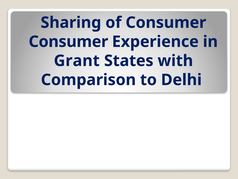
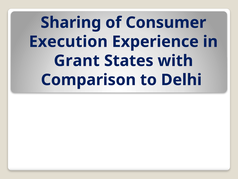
Consumer: Consumer -> Execution (68, 42)
